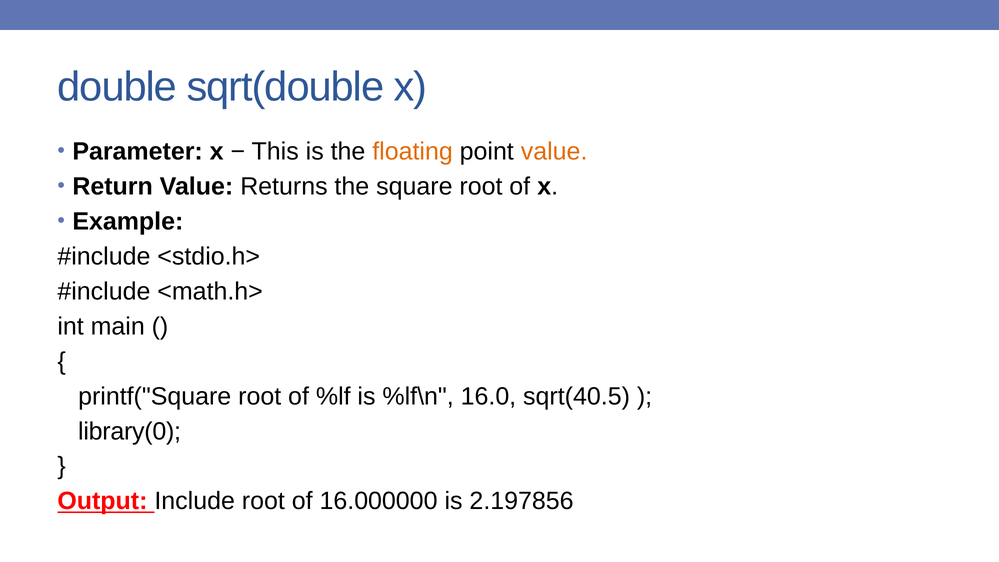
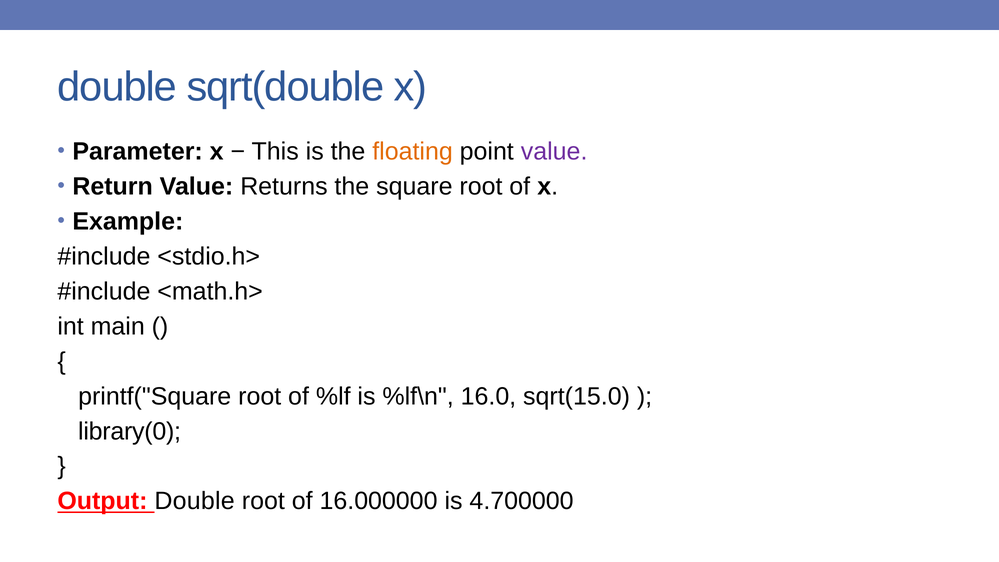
value colour: orange -> purple (554, 152)
sqrt(40.5: sqrt(40.5 -> sqrt(15.0 (577, 396)
Output Include: Include -> Double (195, 501)
2.197856: 2.197856 -> 4.700000 (522, 501)
